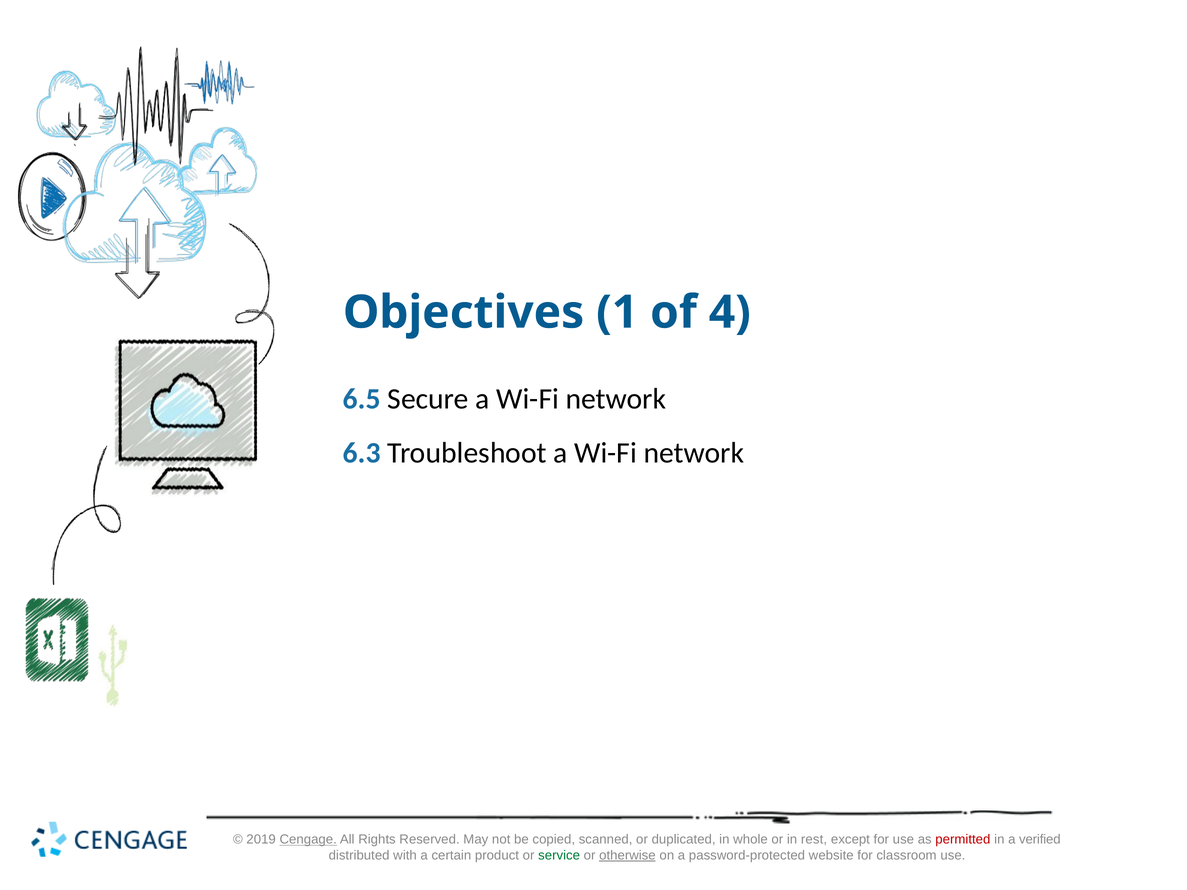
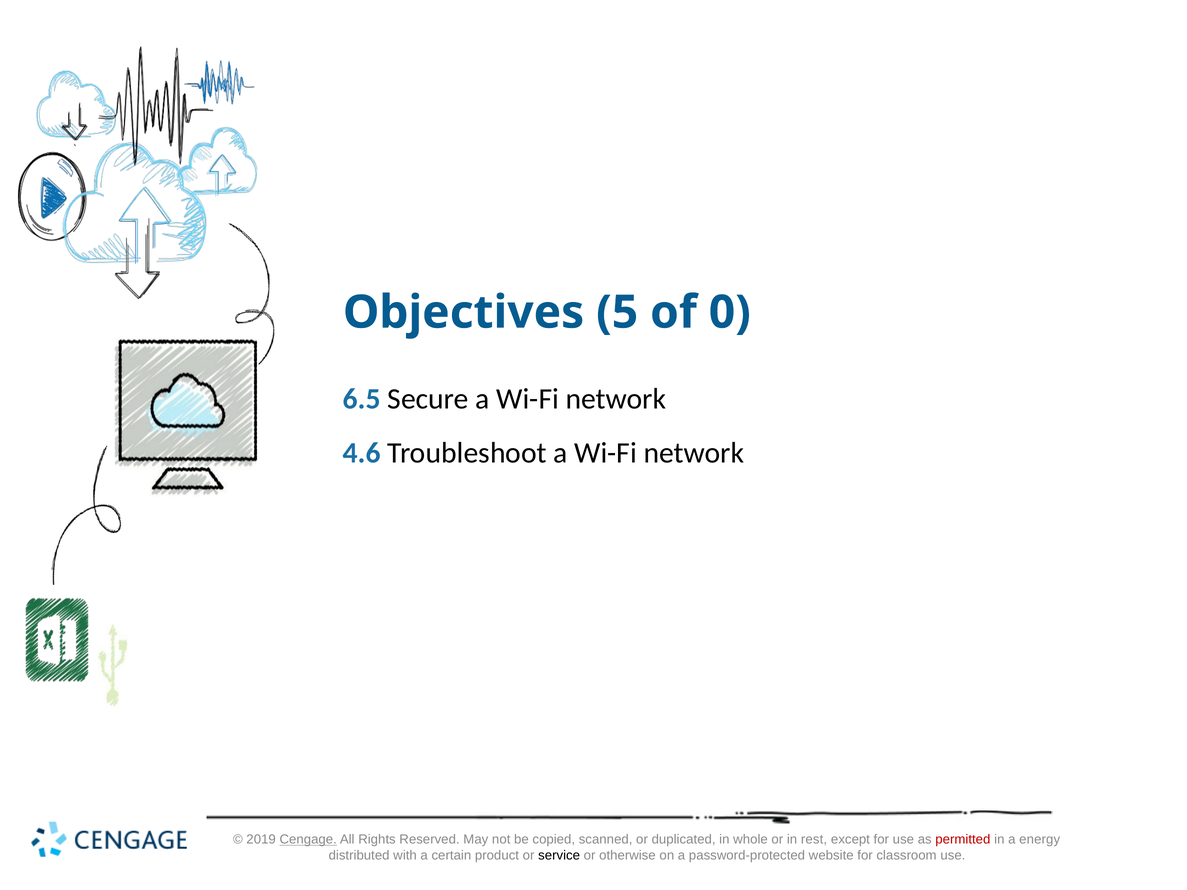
1: 1 -> 5 (617, 313)
4: 4 -> 0 (730, 313)
6.3: 6.3 -> 4.6 (362, 453)
verified: verified -> energy (1040, 840)
service colour: green -> black (559, 856)
otherwise underline: present -> none (627, 856)
